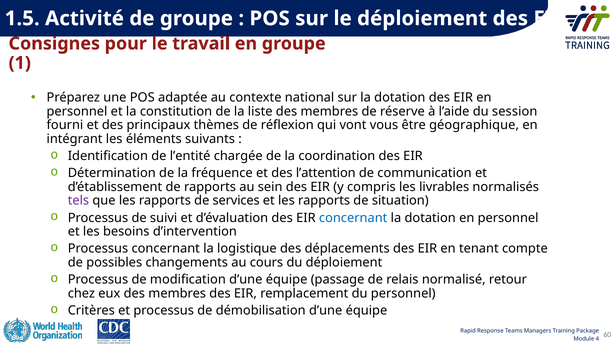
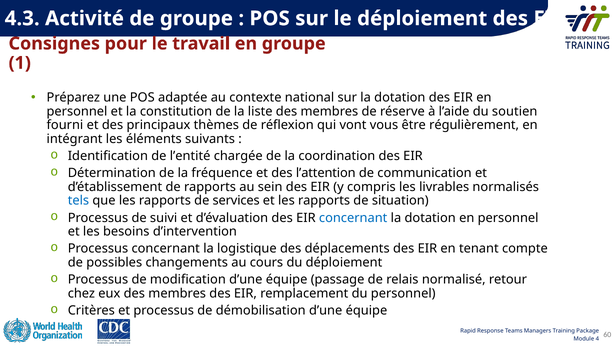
1.5: 1.5 -> 4.3 (22, 19)
session: session -> soutien (515, 111)
géographique: géographique -> régulièrement (474, 125)
tels colour: purple -> blue (78, 201)
